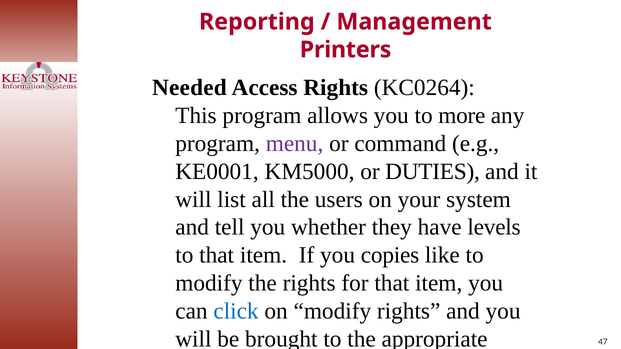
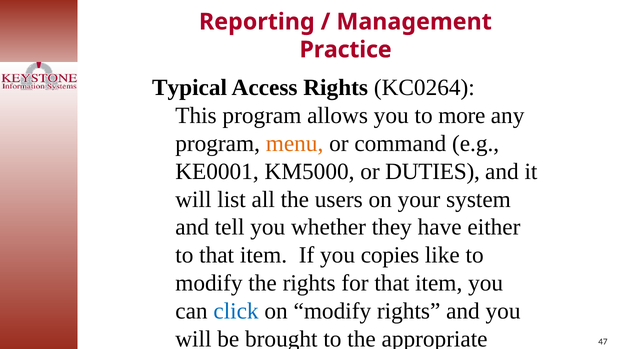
Printers: Printers -> Practice (346, 50)
Needed: Needed -> Typical (190, 88)
menu colour: purple -> orange (295, 144)
have levels: levels -> either (494, 228)
